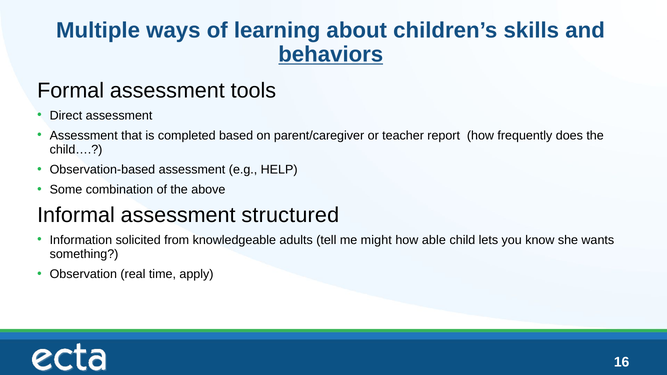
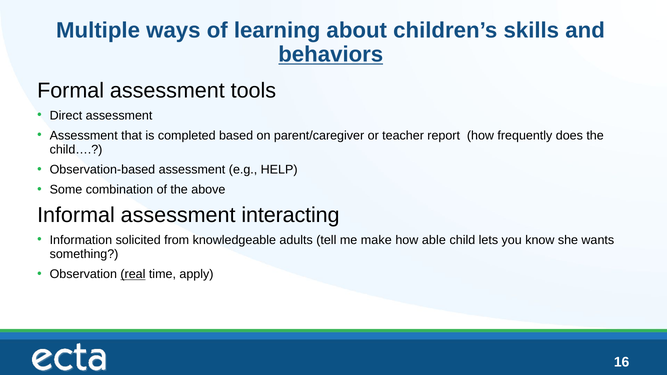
structured: structured -> interacting (290, 215)
might: might -> make (376, 240)
real underline: none -> present (133, 274)
